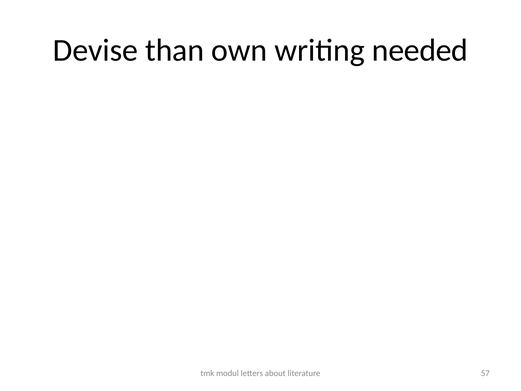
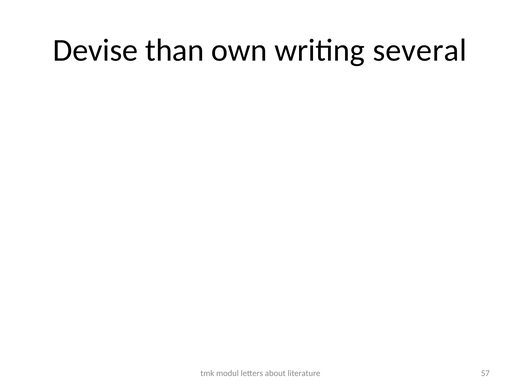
needed: needed -> several (420, 50)
